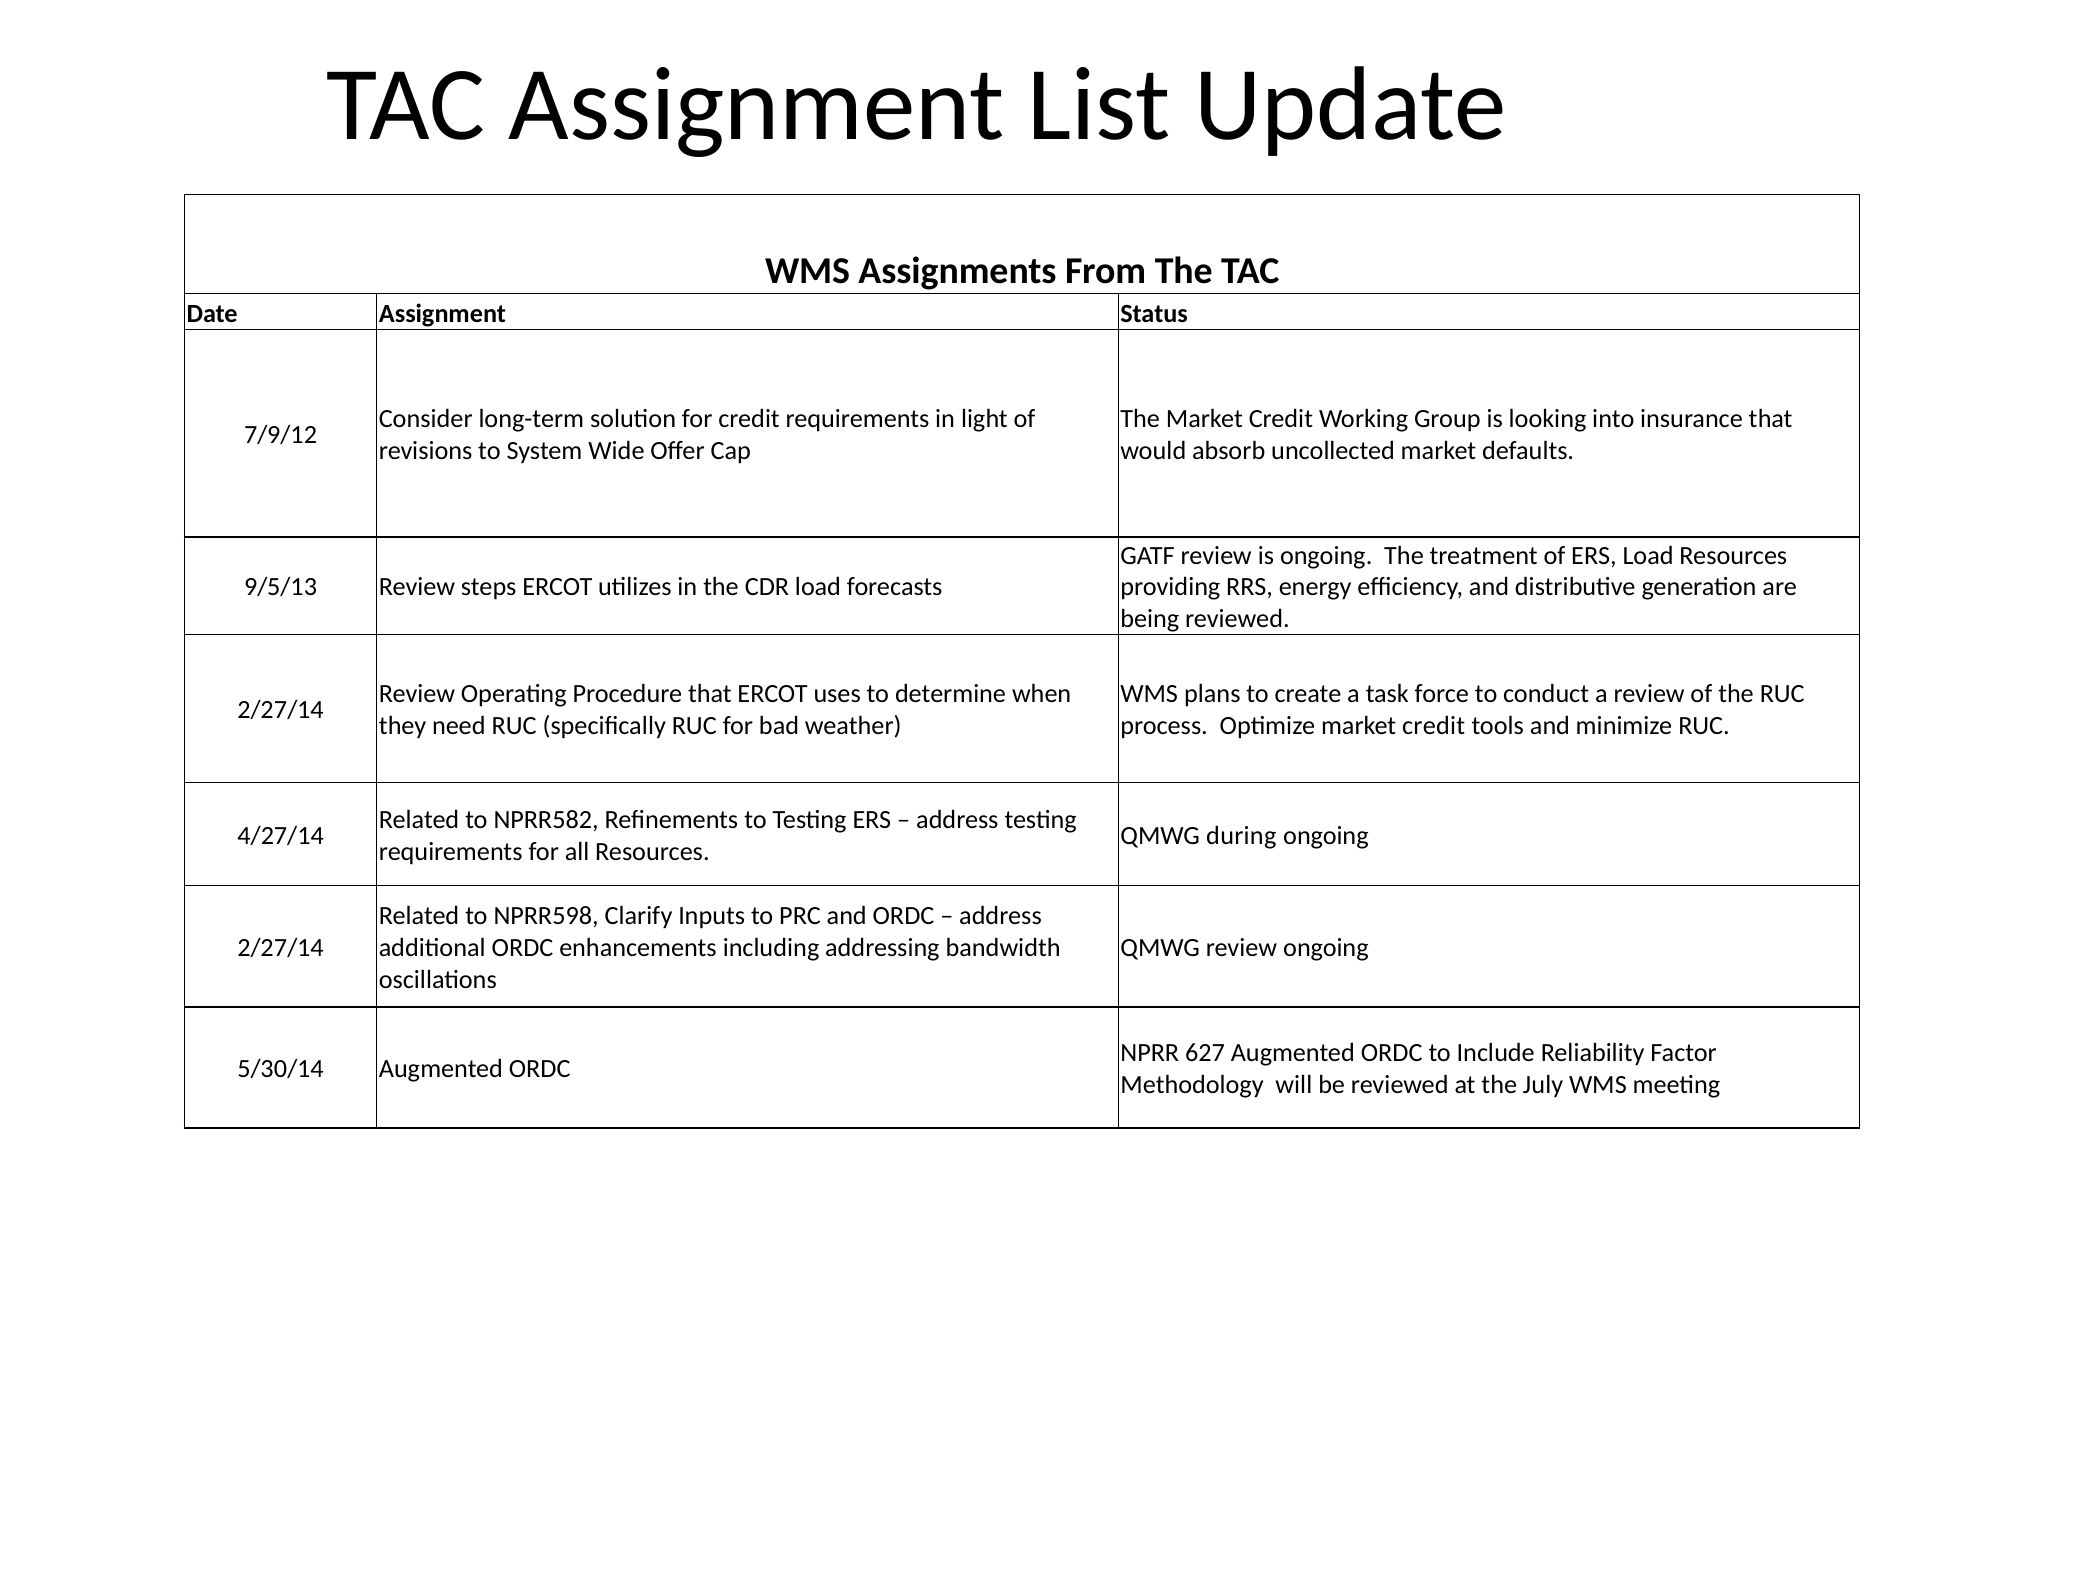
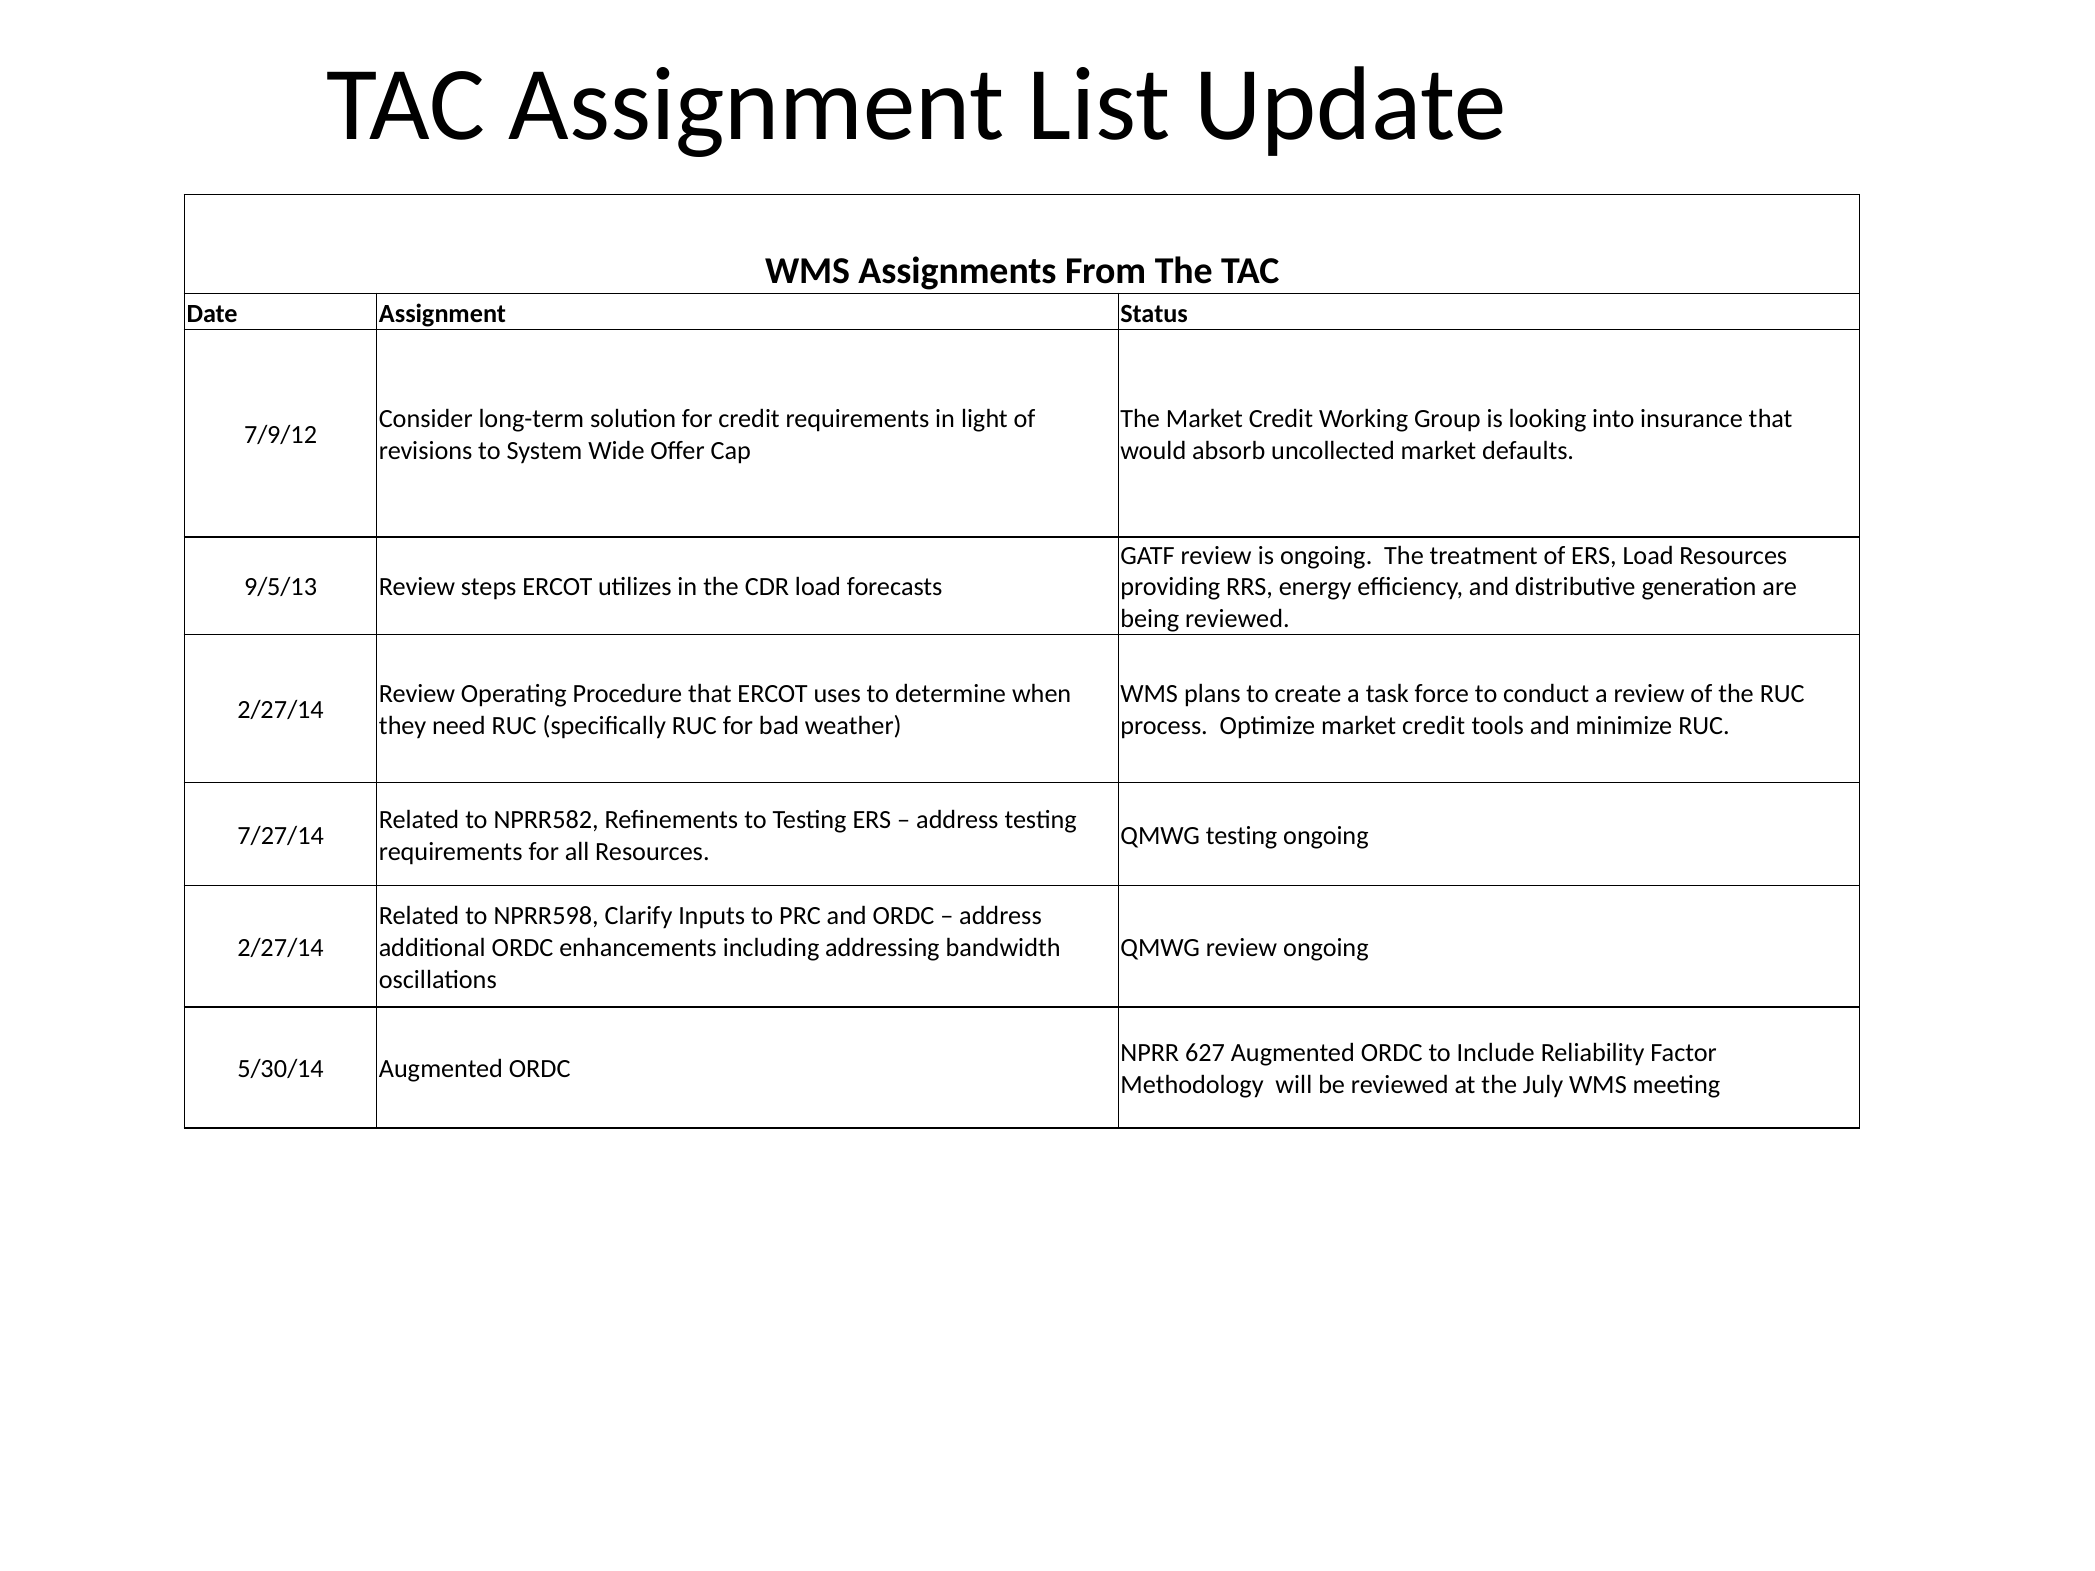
4/27/14: 4/27/14 -> 7/27/14 (281, 836)
QMWG during: during -> testing (1242, 836)
